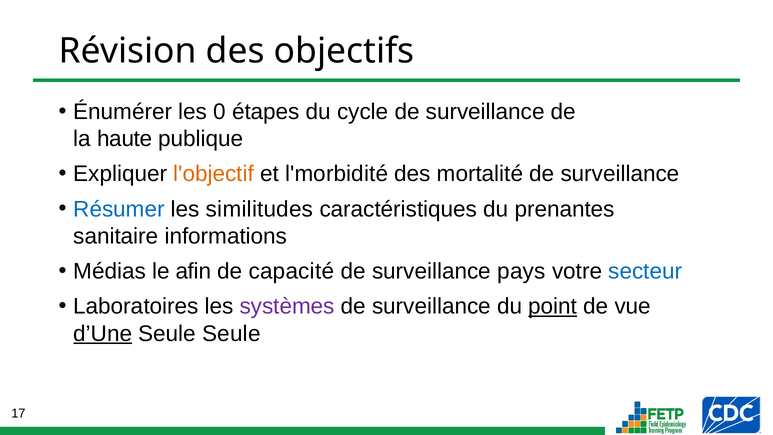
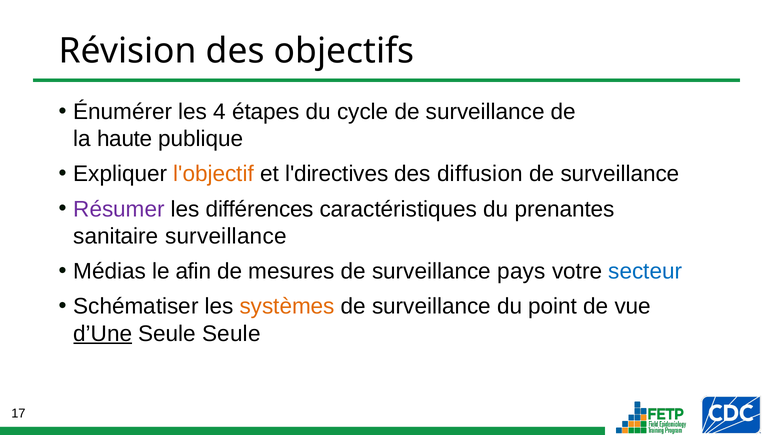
0: 0 -> 4 (220, 112)
l'morbidité: l'morbidité -> l'directives (337, 174)
mortalité: mortalité -> diffusion (480, 174)
Résumer colour: blue -> purple (119, 209)
similitudes: similitudes -> différences (260, 209)
sanitaire informations: informations -> surveillance (226, 236)
capacité: capacité -> mesures (292, 271)
Laboratoires: Laboratoires -> Schématiser (136, 306)
systèmes colour: purple -> orange (287, 306)
point underline: present -> none (553, 306)
